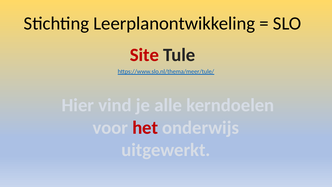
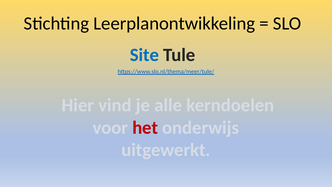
Site colour: red -> blue (144, 55)
